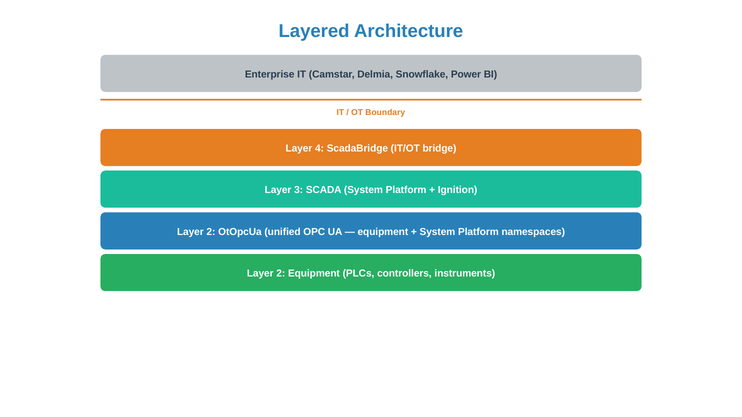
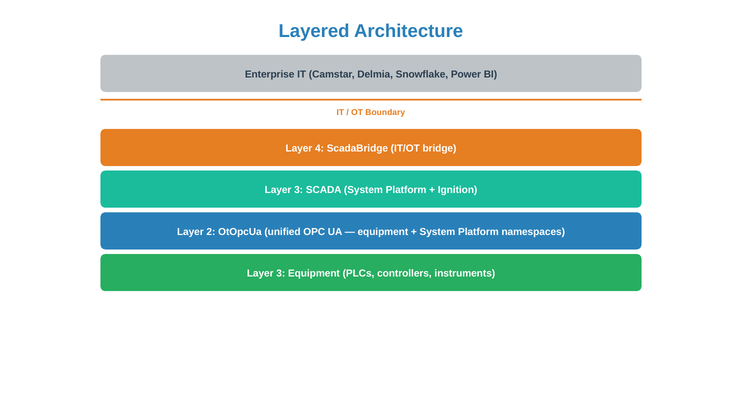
2: 2 -> 3 (281, 274)
